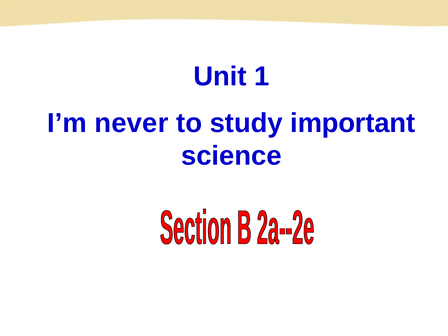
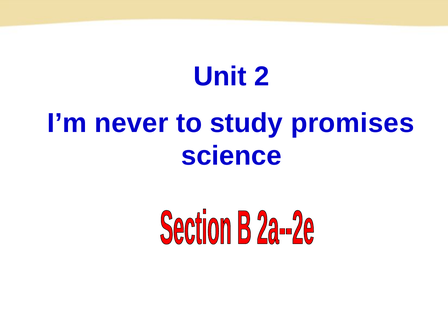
1: 1 -> 2 (262, 77)
important: important -> promises (352, 123)
